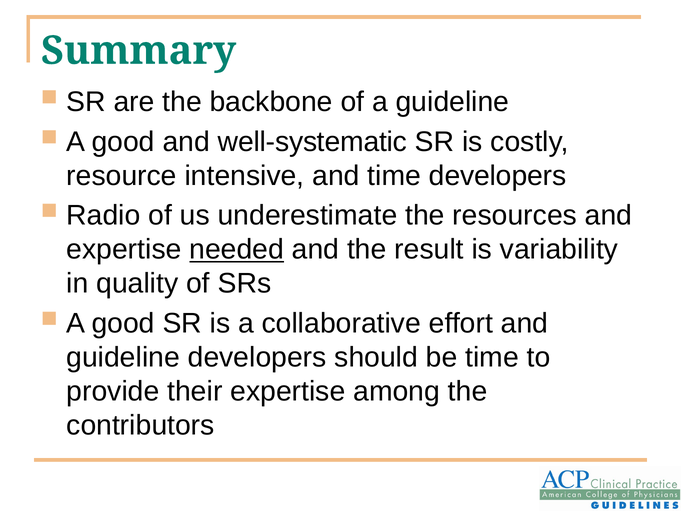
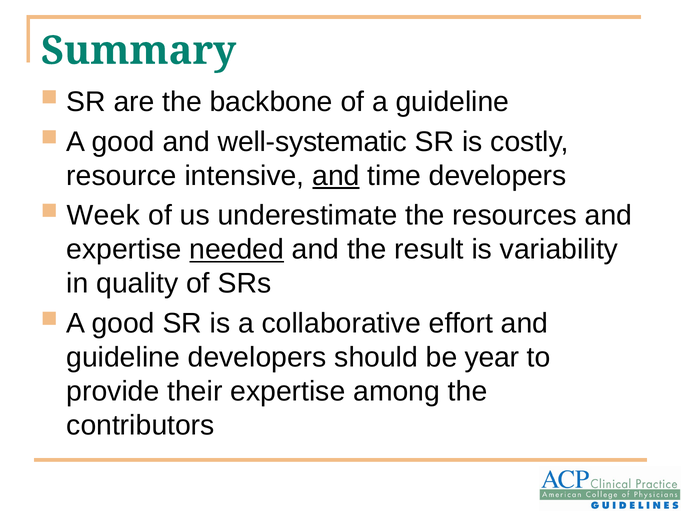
and underline: none -> present (336, 176)
Radio: Radio -> Week (103, 215)
be time: time -> year (492, 357)
